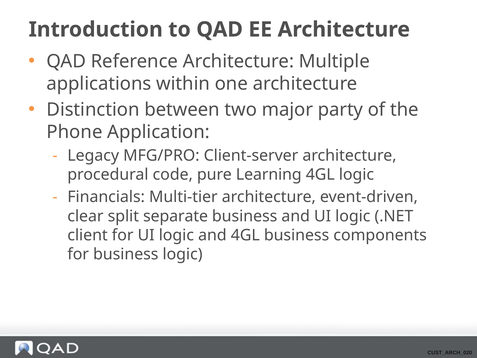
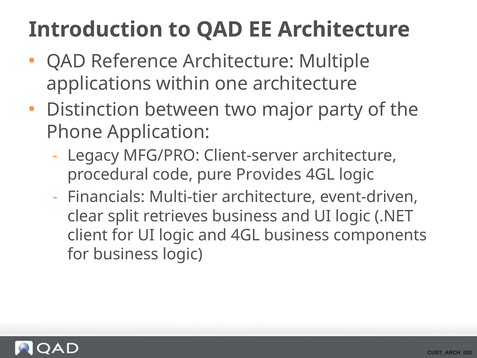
Learning: Learning -> Provides (269, 175)
separate: separate -> retrieves (176, 216)
